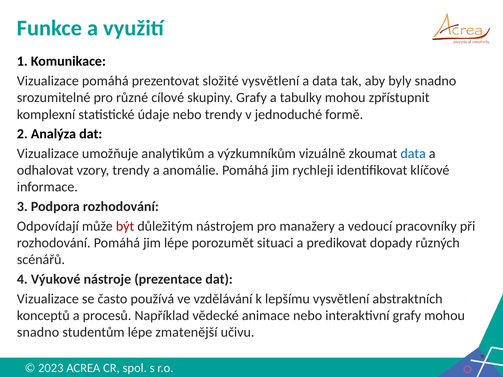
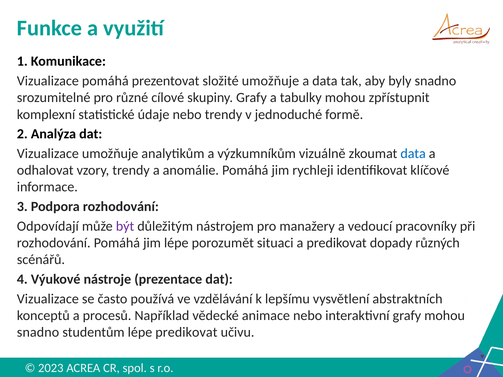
složité vysvětlení: vysvětlení -> umožňuje (270, 81)
být colour: red -> purple (125, 226)
lépe zmatenější: zmatenější -> predikovat (186, 333)
